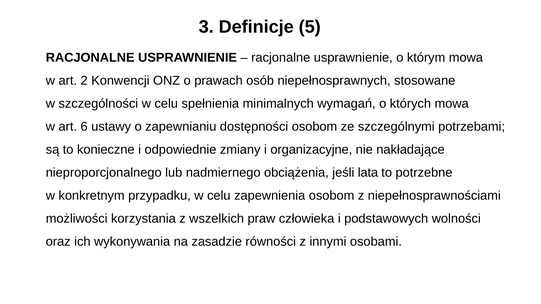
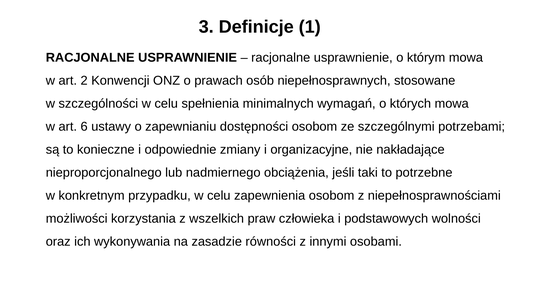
5: 5 -> 1 (310, 27)
lata: lata -> taki (368, 173)
